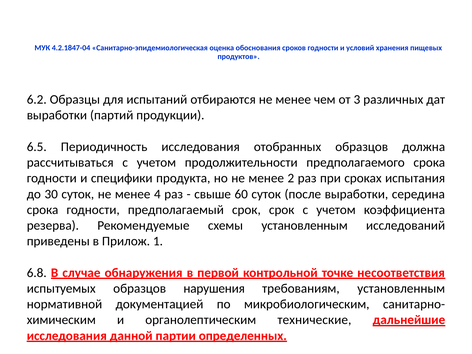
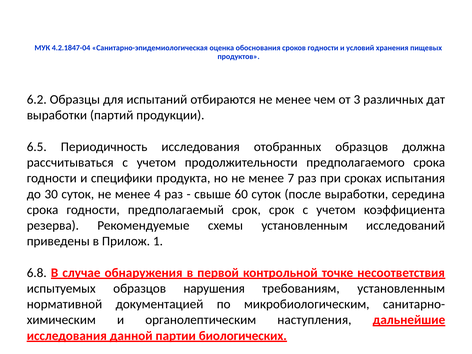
2: 2 -> 7 (291, 178)
технические: технические -> наступления (314, 320)
определенных: определенных -> биологических (243, 336)
